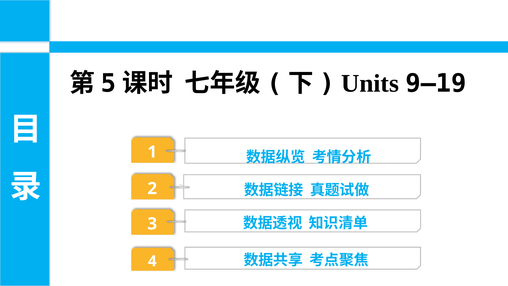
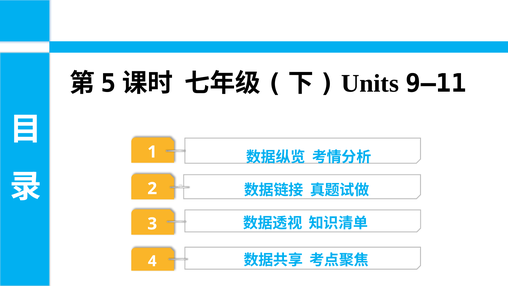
9—19: 9—19 -> 9—11 (436, 84)
